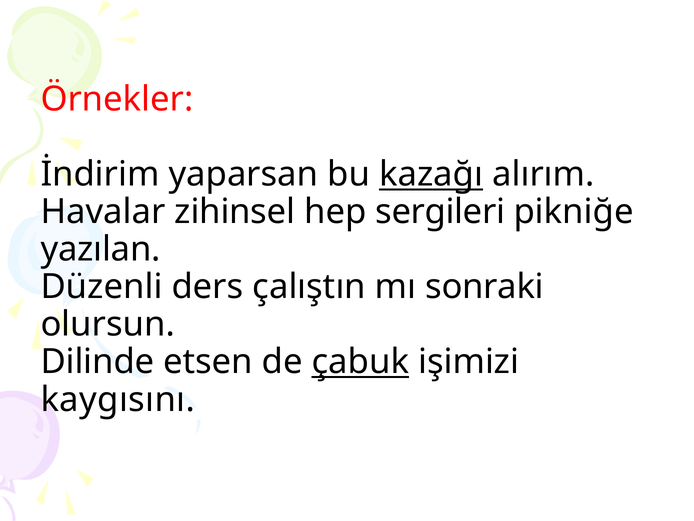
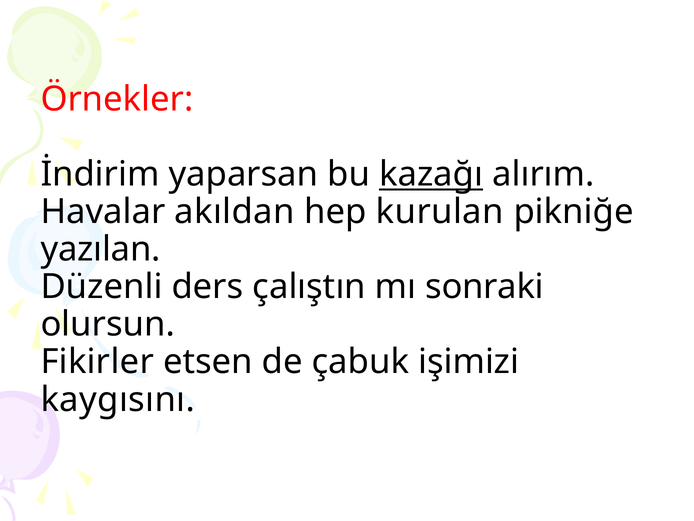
zihinsel: zihinsel -> akıldan (235, 212)
sergileri: sergileri -> kurulan (440, 212)
Dilinde: Dilinde -> Fikirler (97, 362)
çabuk underline: present -> none (360, 362)
